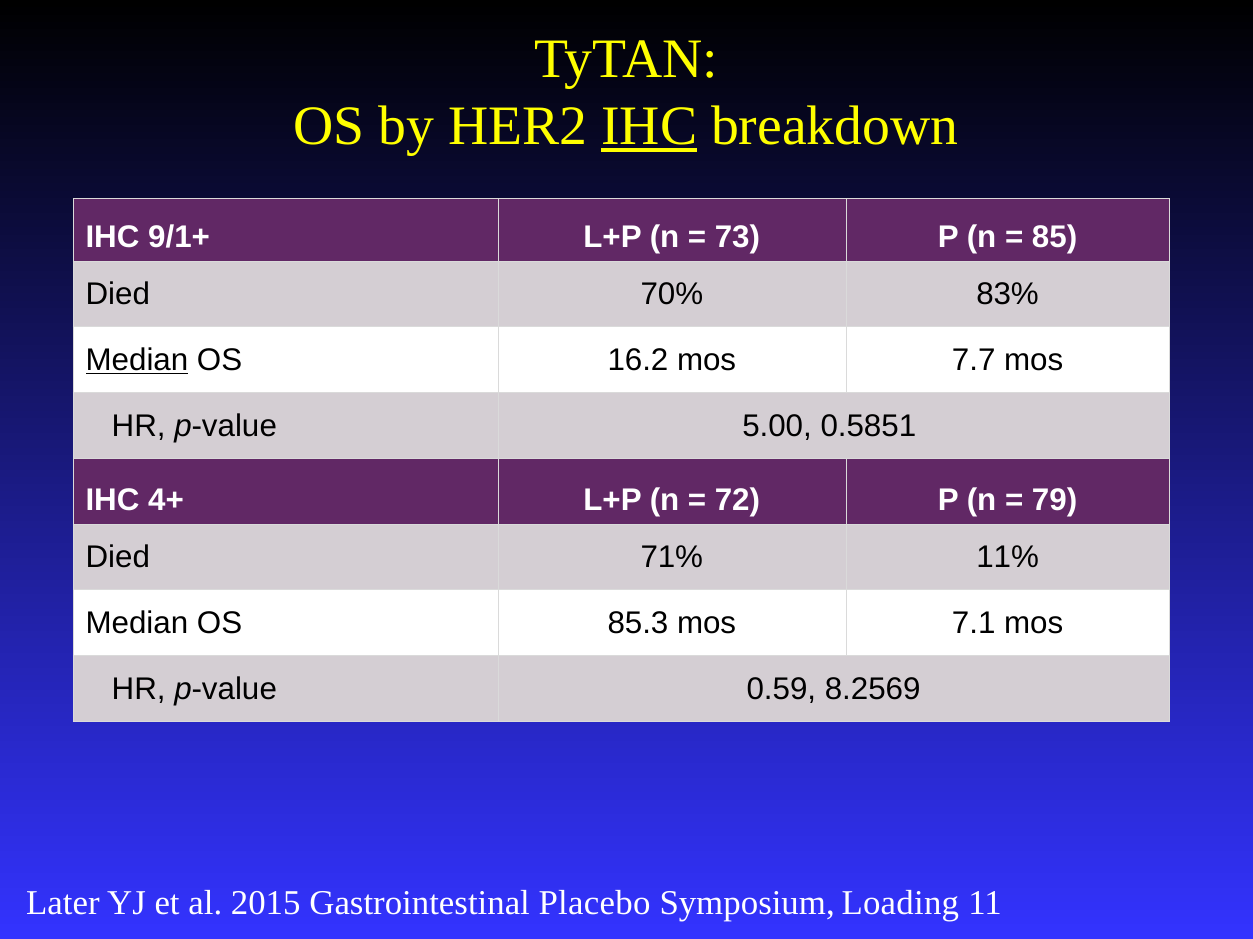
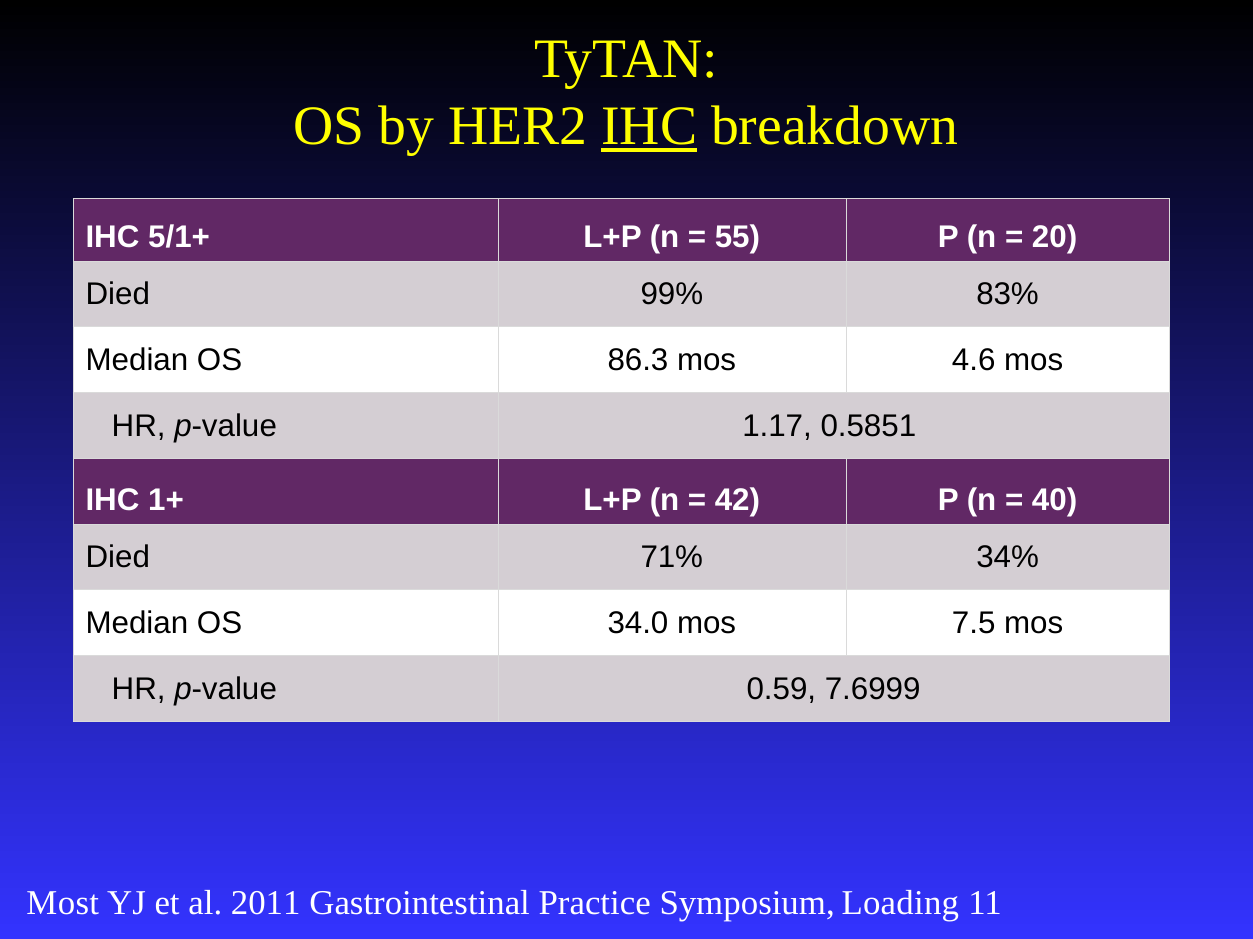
9/1+: 9/1+ -> 5/1+ (179, 238)
73: 73 -> 55 (737, 238)
85: 85 -> 20 (1055, 238)
70%: 70% -> 99% (672, 294)
Median underline: present -> none (137, 360)
16.2: 16.2 -> 86.3 (638, 360)
7.7: 7.7 -> 4.6 (974, 360)
5.00: 5.00 -> 1.17 (777, 426)
4+: 4+ -> 1+ (166, 501)
72: 72 -> 42 (737, 501)
79: 79 -> 40 (1055, 501)
11%: 11% -> 34% (1008, 558)
85.3: 85.3 -> 34.0 (638, 624)
7.1: 7.1 -> 7.5 (974, 624)
8.2569: 8.2569 -> 7.6999 (873, 689)
Later: Later -> Most (63, 904)
2015: 2015 -> 2011 (266, 904)
Placebo: Placebo -> Practice (595, 904)
